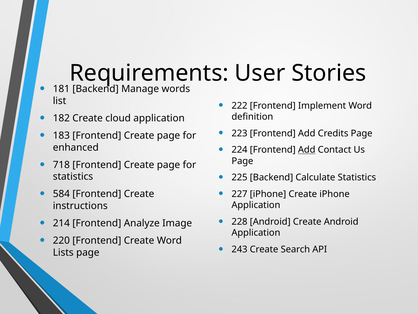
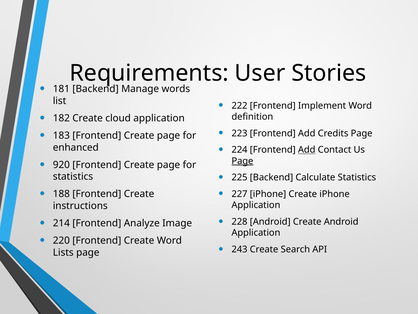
718: 718 -> 920 (61, 165)
Page underline: none -> present (242, 161)
584: 584 -> 188 (61, 194)
